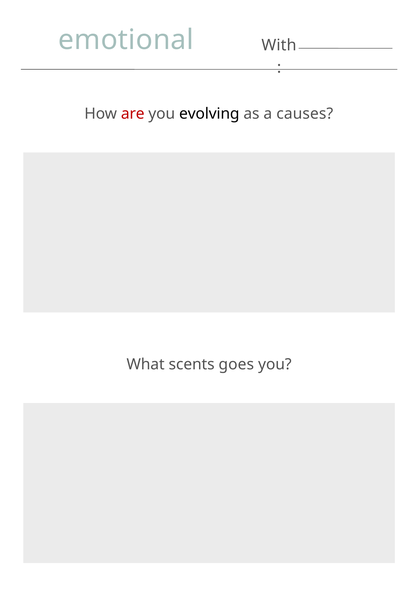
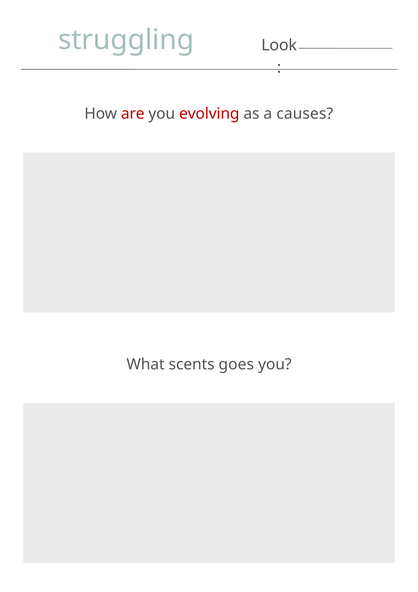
emotional: emotional -> struggling (126, 40)
With: With -> Look (279, 45)
evolving colour: black -> red (209, 114)
